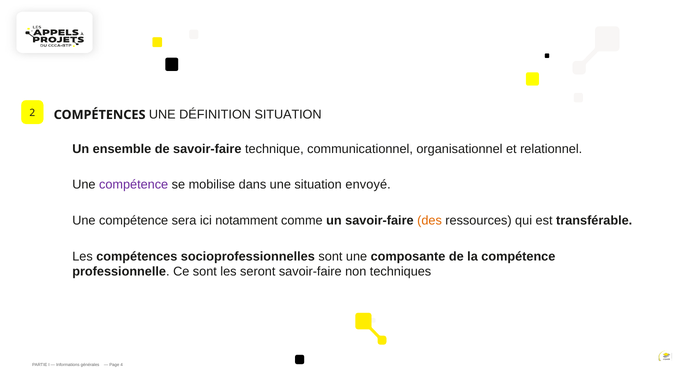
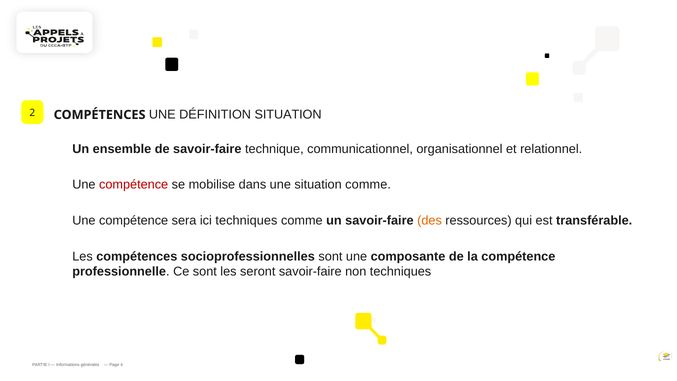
compétence colour: purple -> red (134, 185)
situation envoyé: envoyé -> comme (368, 185)
ici notamment: notamment -> techniques (246, 220)
